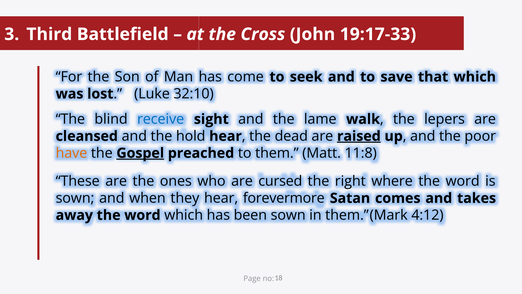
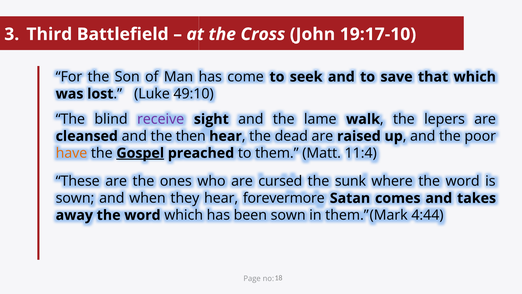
19:17-33: 19:17-33 -> 19:17-10 (378, 34)
32:10: 32:10 -> 49:10 (194, 94)
receive colour: blue -> purple (161, 119)
hold: hold -> then (191, 136)
raised underline: present -> none (359, 136)
11:8: 11:8 -> 11:4 (361, 153)
right: right -> sunk (350, 181)
4:12: 4:12 -> 4:44 (427, 215)
